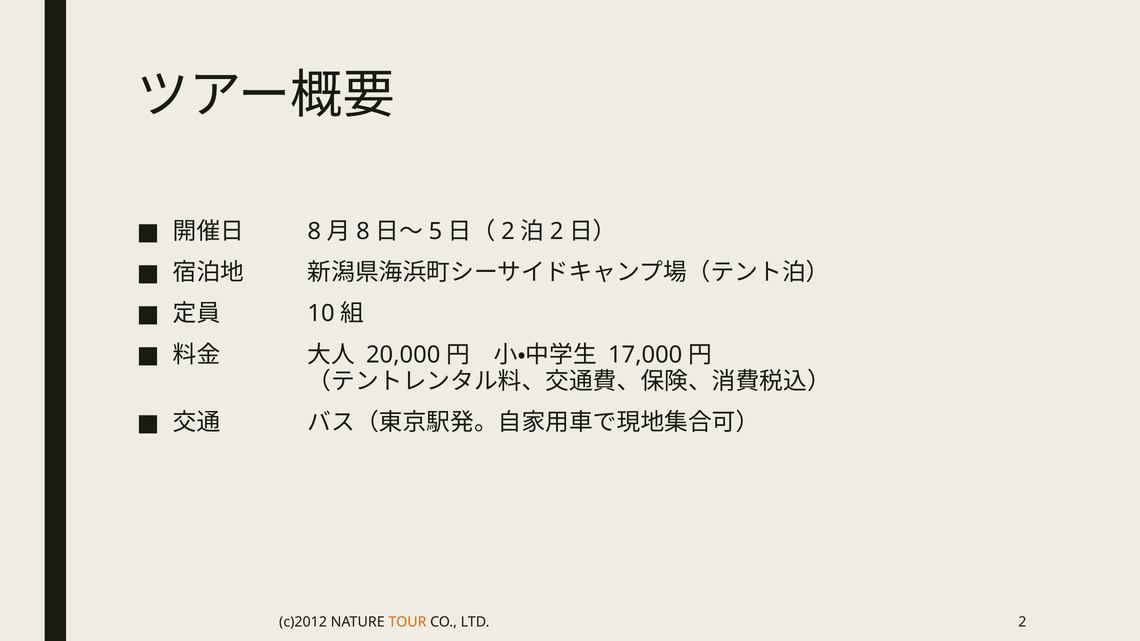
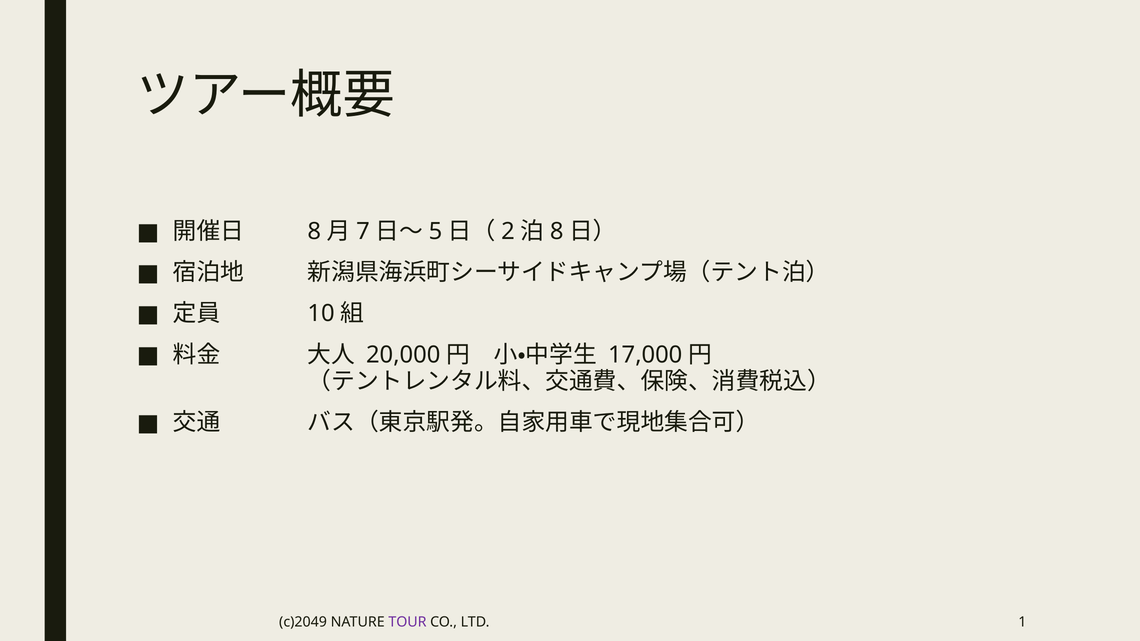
8: 8 -> 7 (363, 232)
2: 2 -> 8 (557, 232)
c)2012: c)2012 -> c)2049 (303, 622)
TOUR colour: orange -> purple (407, 622)
LTD 2: 2 -> 1 (1022, 622)
